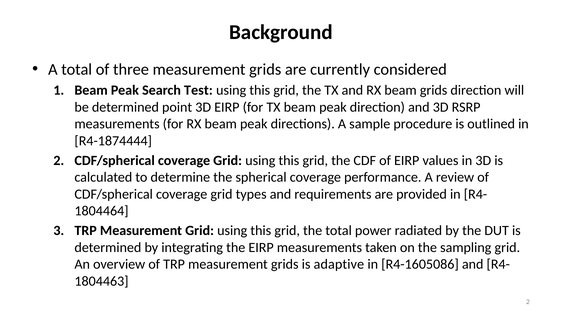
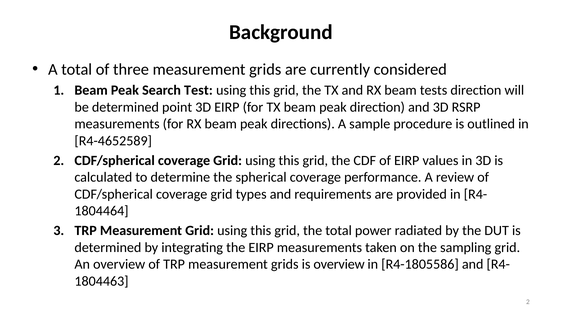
beam grids: grids -> tests (434, 90)
R4-1874444: R4-1874444 -> R4-4652589 (113, 141)
is adaptive: adaptive -> overview (339, 264)
R4-1605086: R4-1605086 -> R4-1805586 (420, 264)
